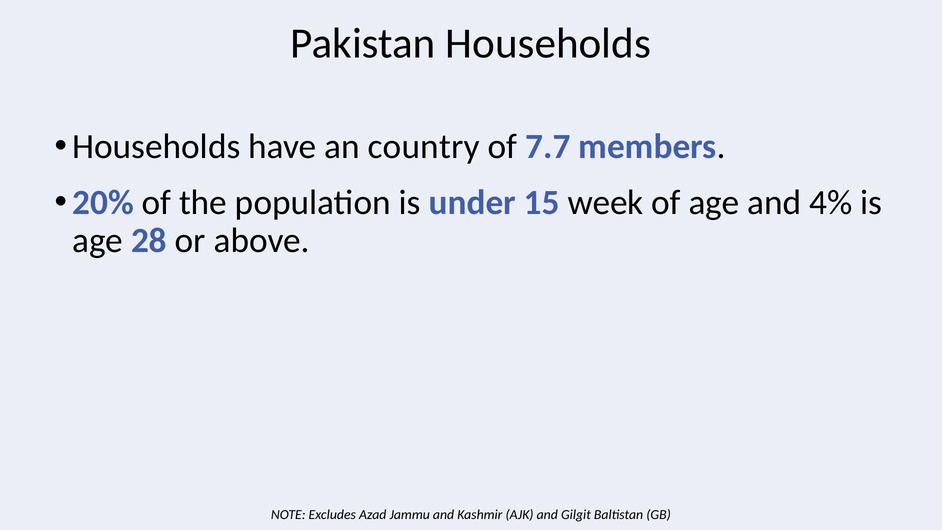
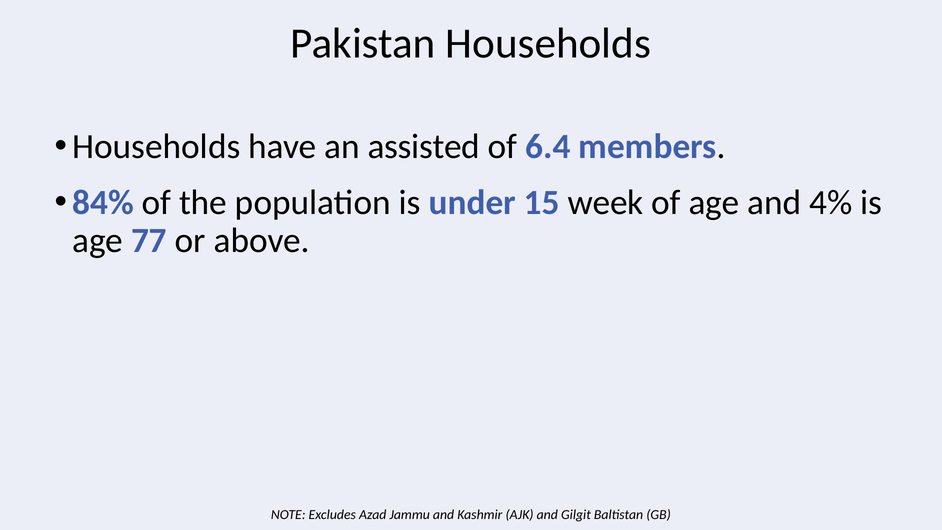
country: country -> assisted (424, 147)
7.7: 7.7 -> 6.4 (548, 147)
20%: 20% -> 84% (103, 202)
28: 28 -> 77 (149, 241)
